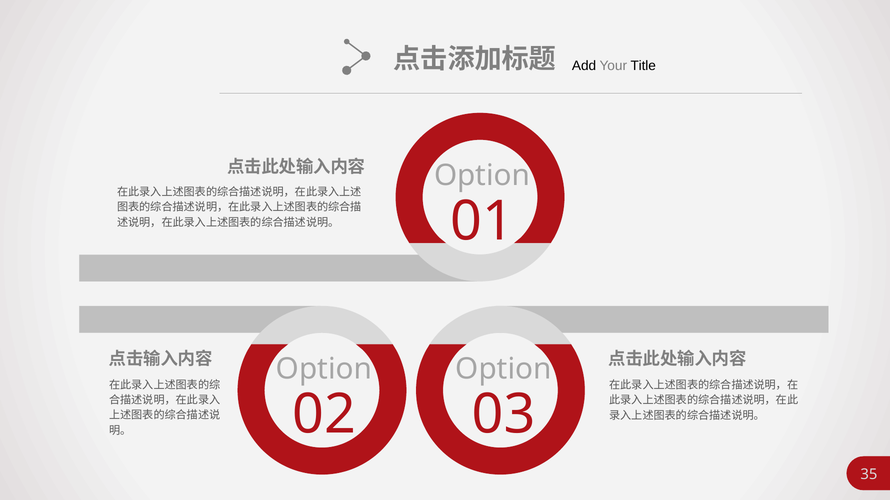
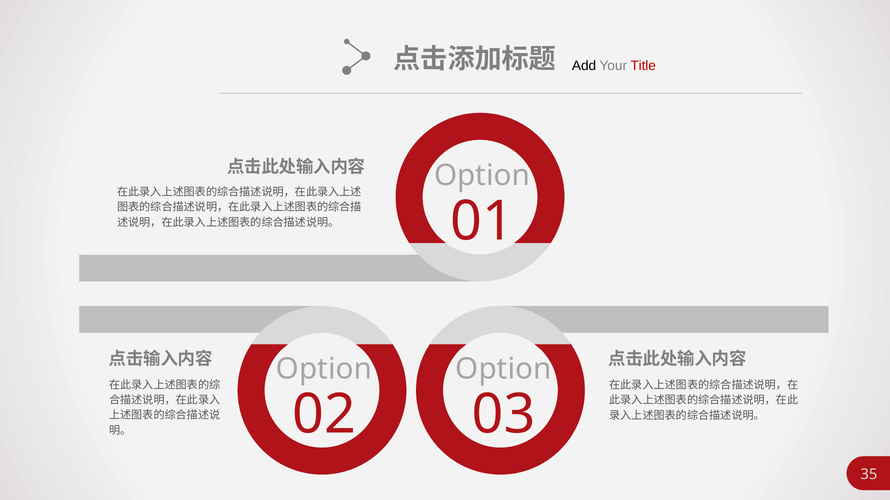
Title colour: black -> red (643, 66)
